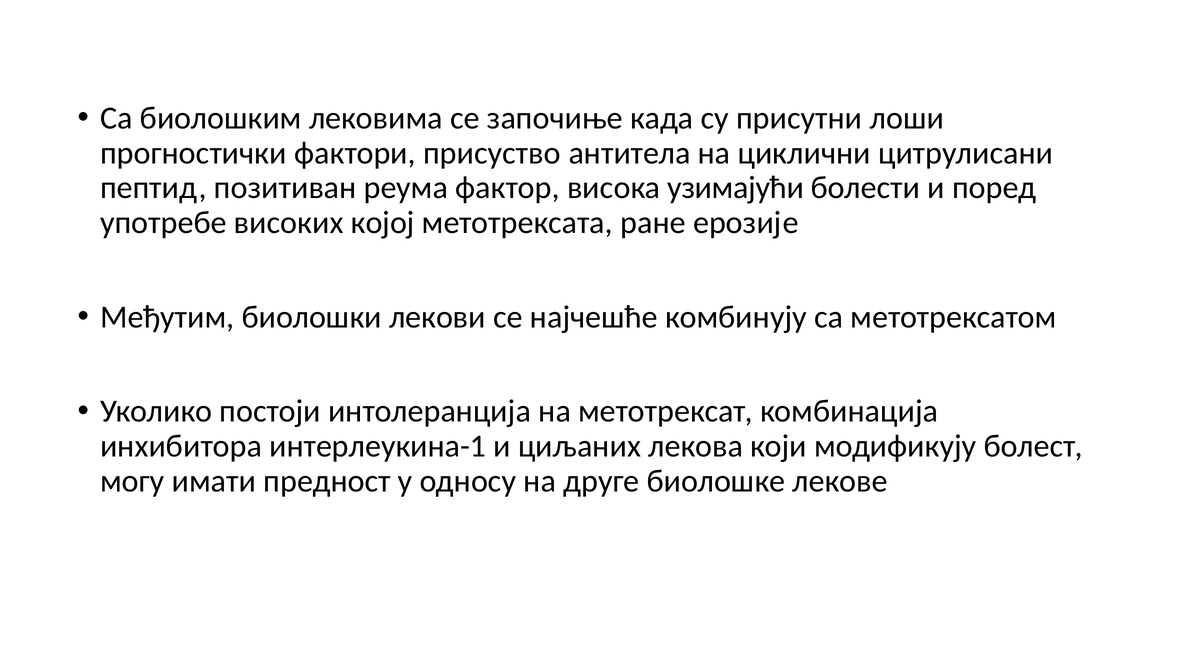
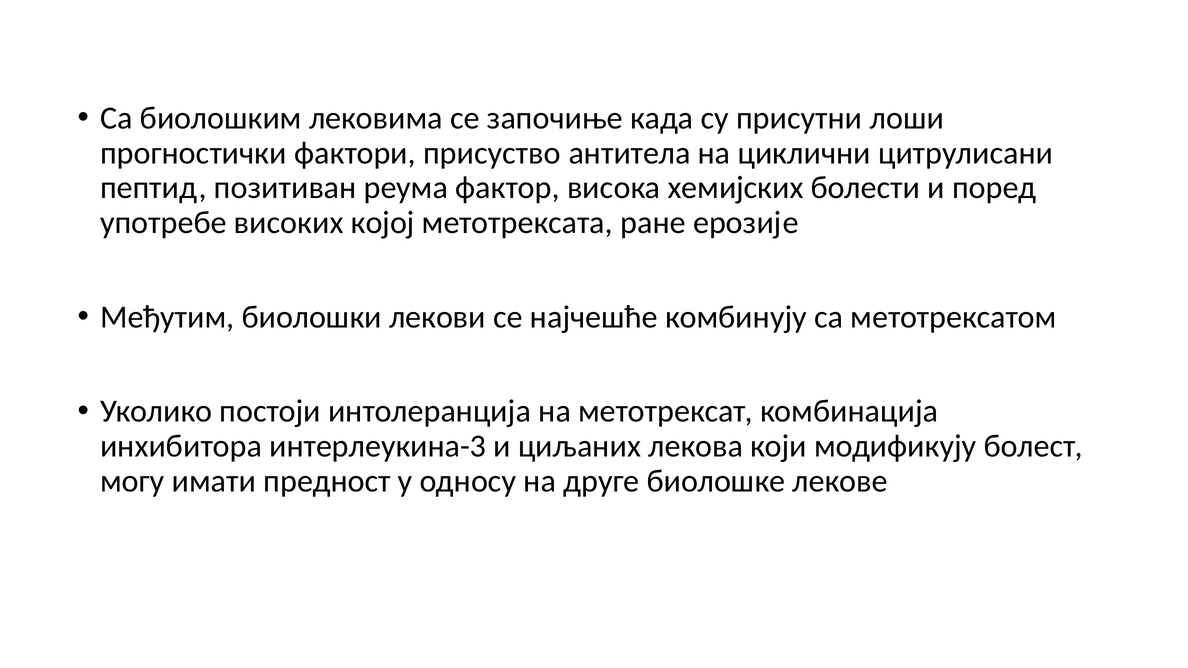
узимајући: узимајући -> хемијских (736, 188)
интерлеукина-1: интерлеукина-1 -> интерлеукина-3 (378, 446)
